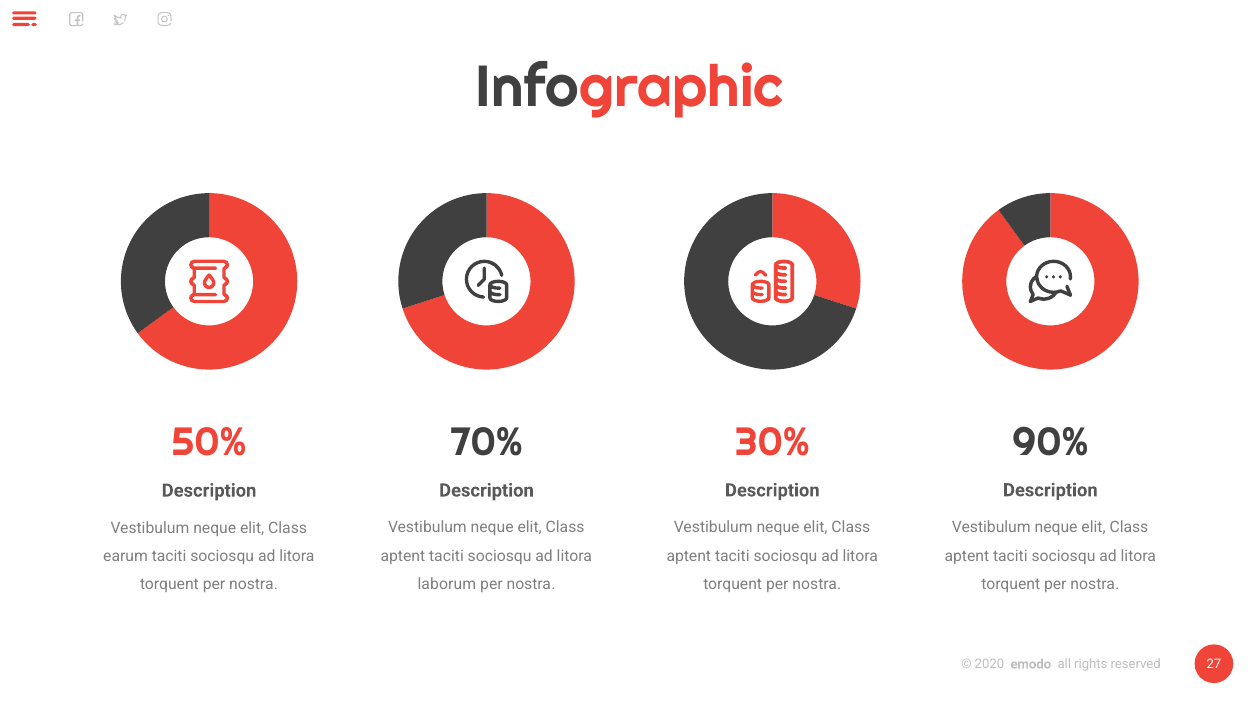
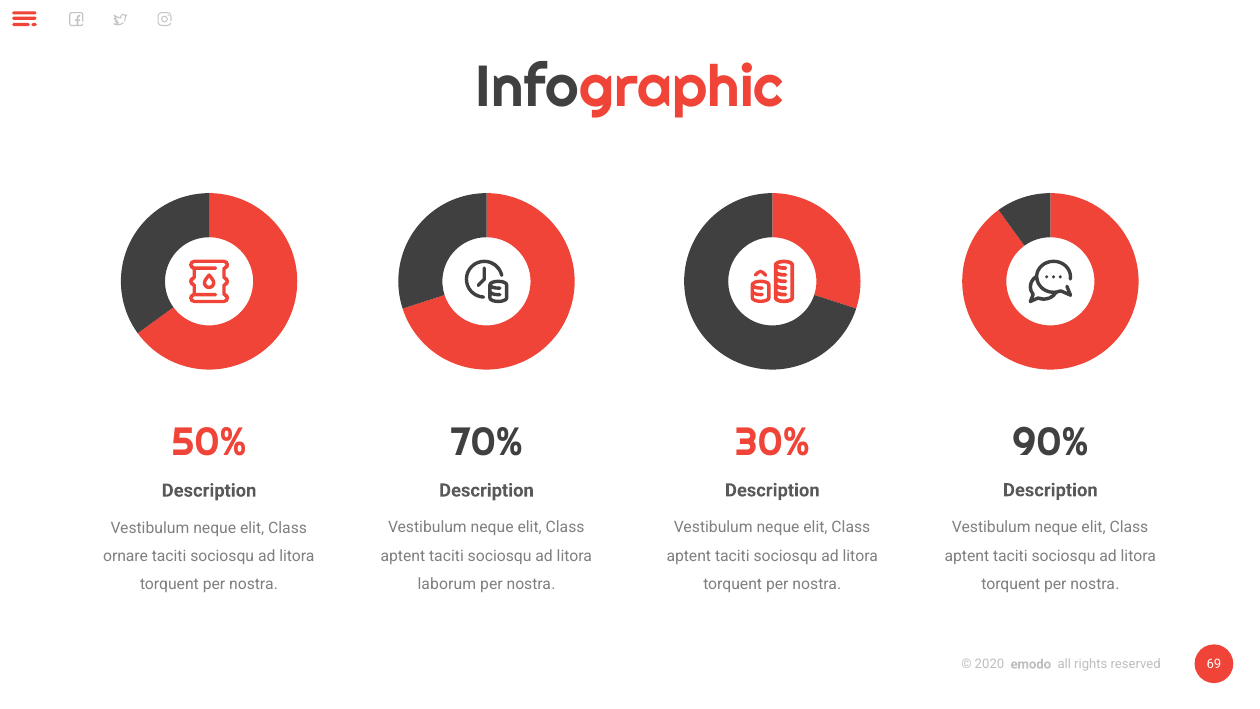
earum: earum -> ornare (126, 556)
27: 27 -> 69 (1214, 664)
